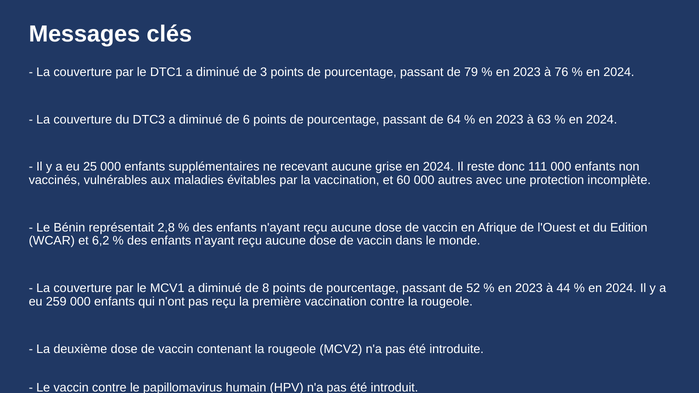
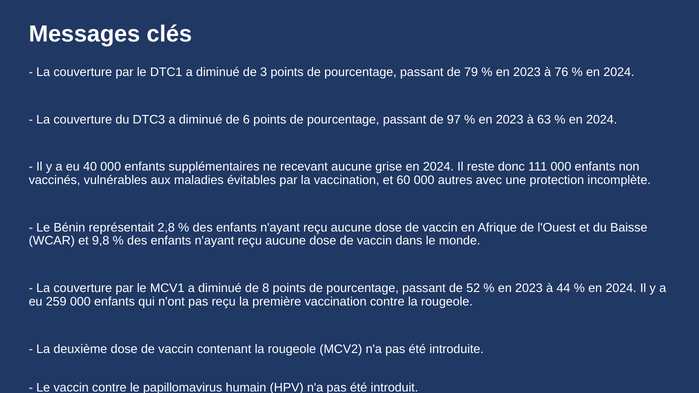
64: 64 -> 97 (454, 119)
25: 25 -> 40 (90, 167)
Edition: Edition -> Baisse (629, 228)
6,2: 6,2 -> 9,8 (101, 241)
